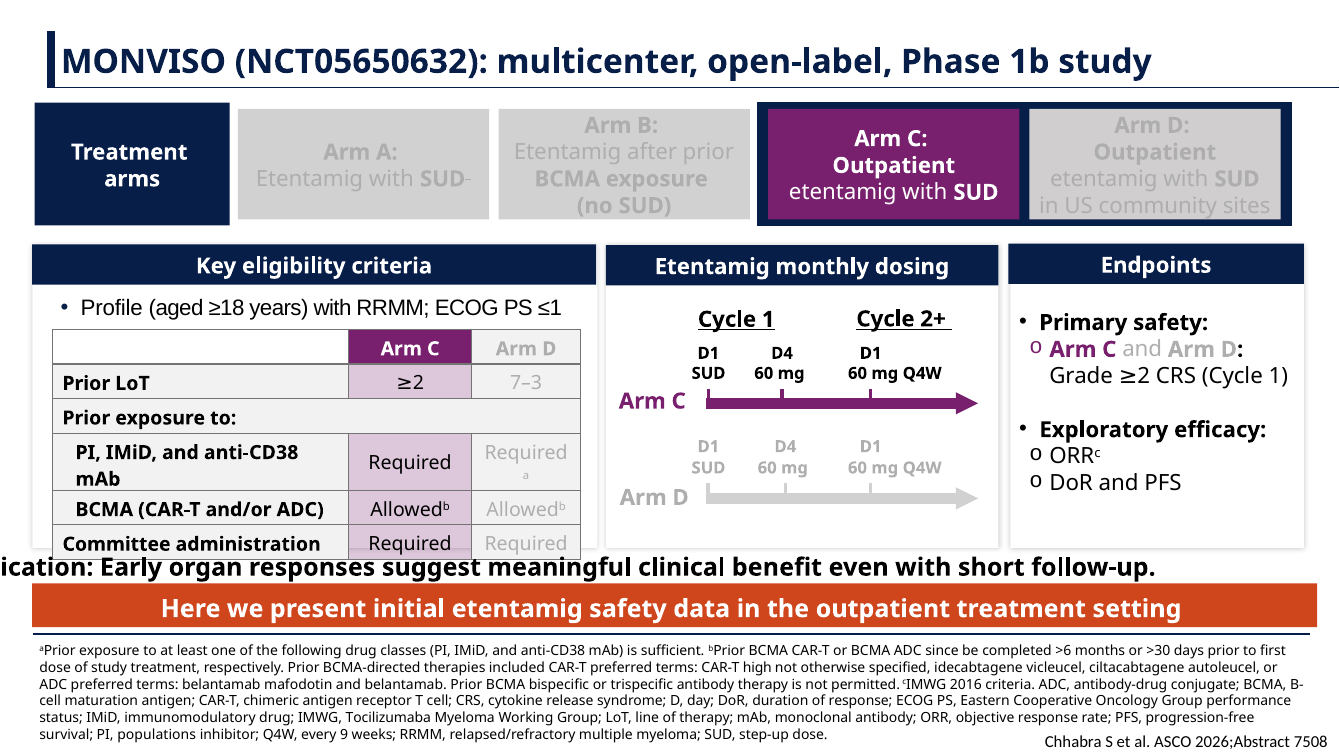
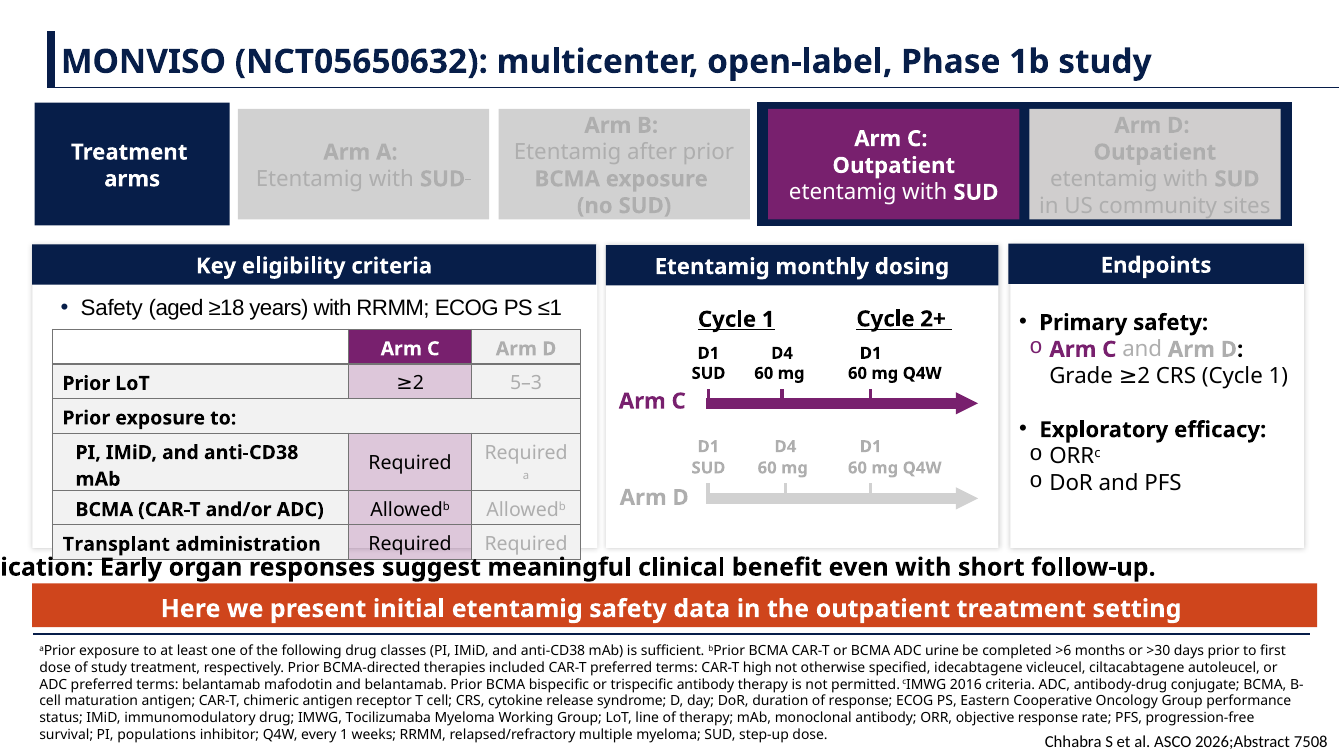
Profile: Profile -> Safety (112, 308)
7–3: 7–3 -> 5–3 (526, 383)
Committee: Committee -> Transplant (116, 544)
since: since -> urine (942, 651)
every 9: 9 -> 1 (344, 735)
